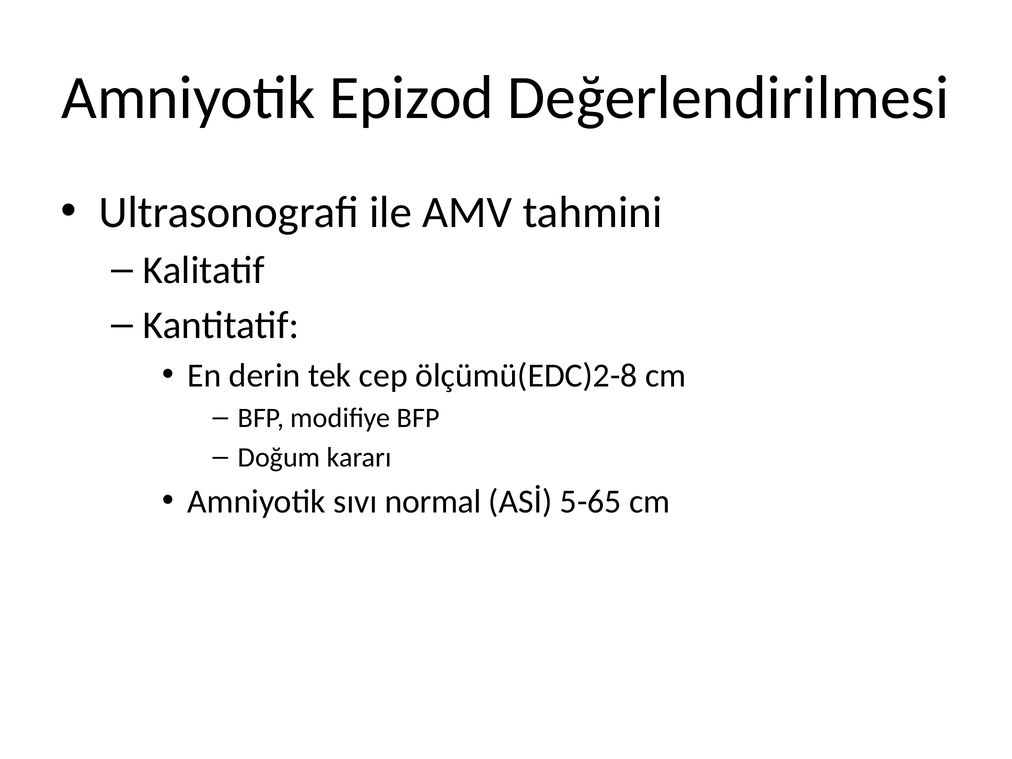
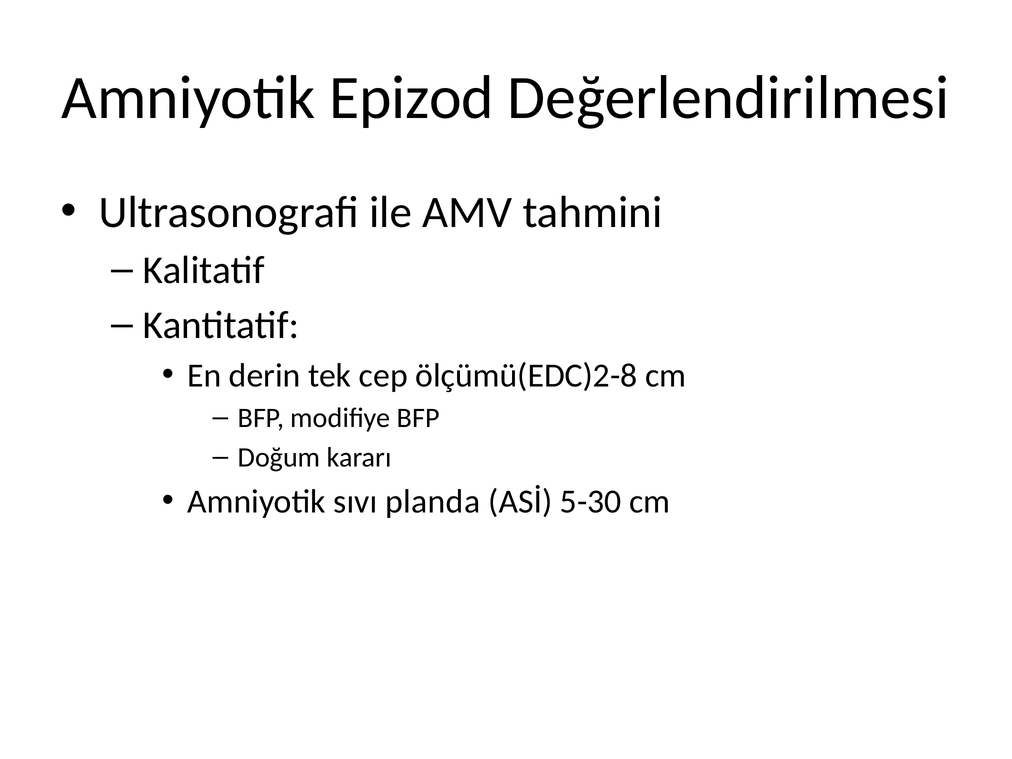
normal: normal -> planda (433, 502)
5-65: 5-65 -> 5-30 (591, 502)
